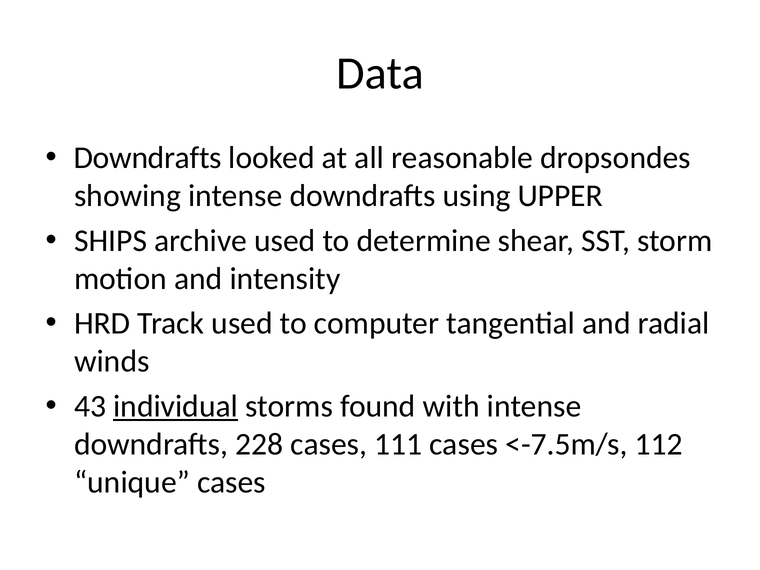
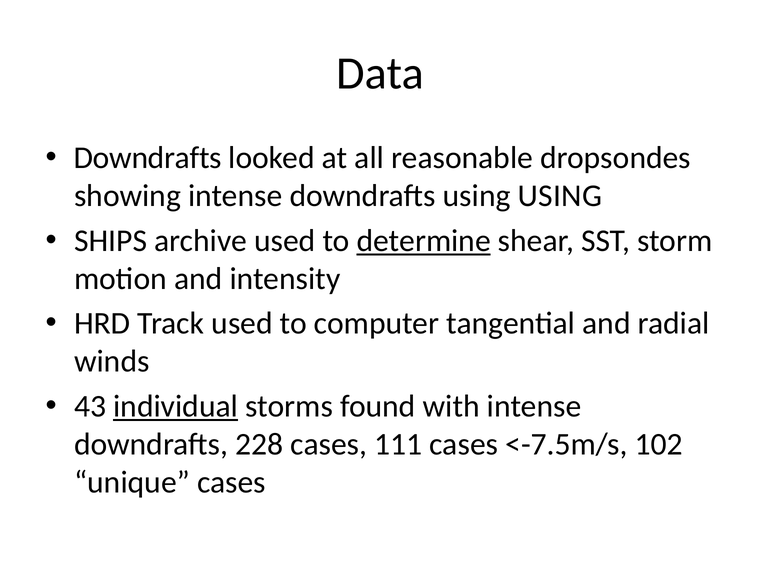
using UPPER: UPPER -> USING (560, 196)
determine underline: none -> present (424, 241)
112: 112 -> 102 (659, 444)
